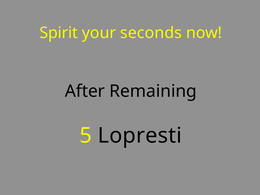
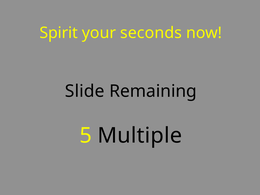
After: After -> Slide (85, 91)
Lopresti: Lopresti -> Multiple (140, 136)
